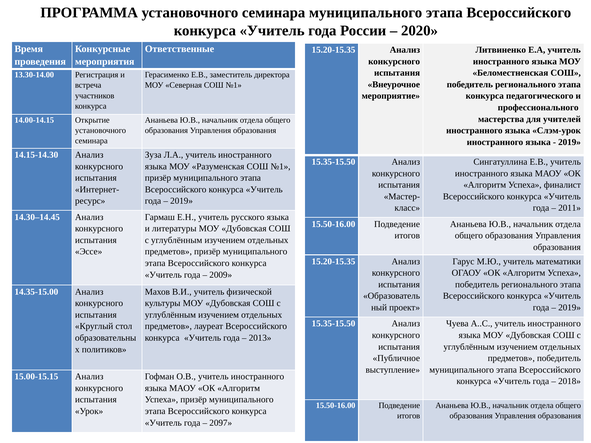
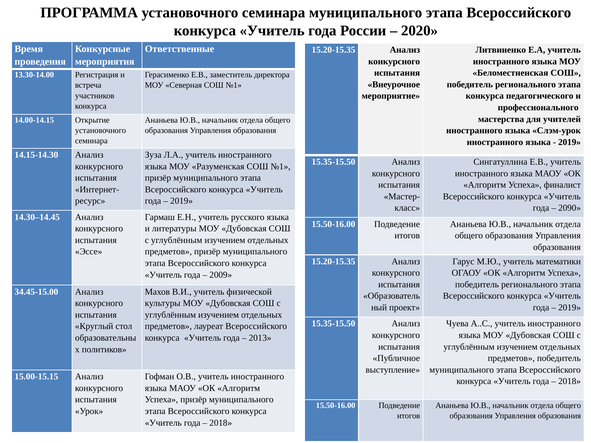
2011: 2011 -> 2090 (570, 208)
14.35-15.00: 14.35-15.00 -> 34.45-15.00 (36, 292)
2097: 2097 -> 2018 (221, 423)
